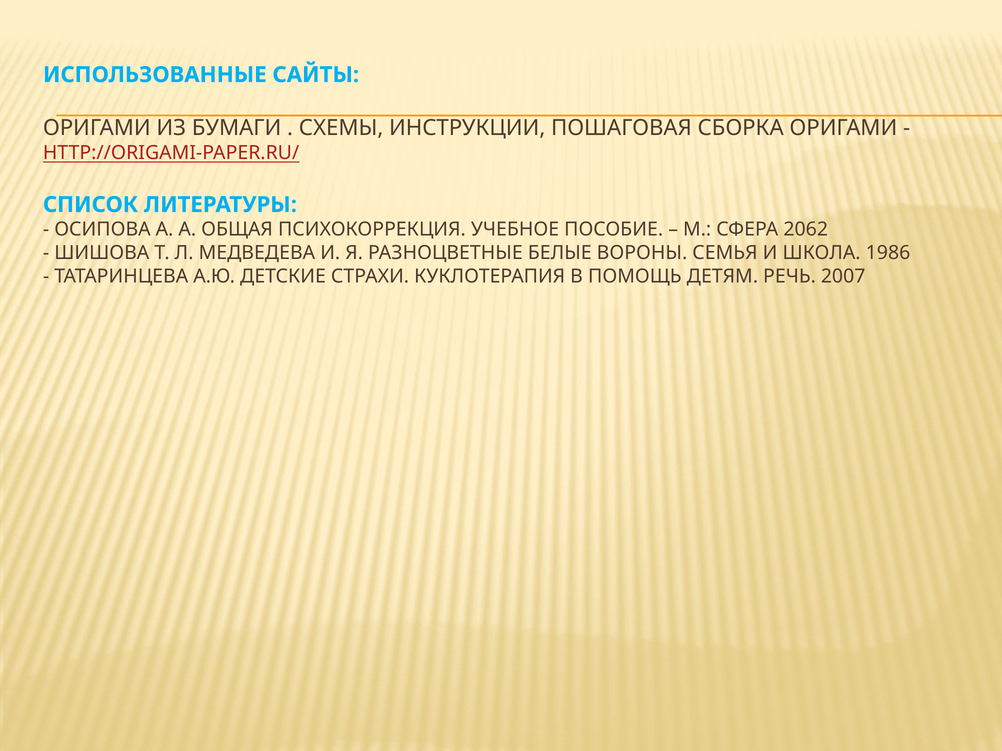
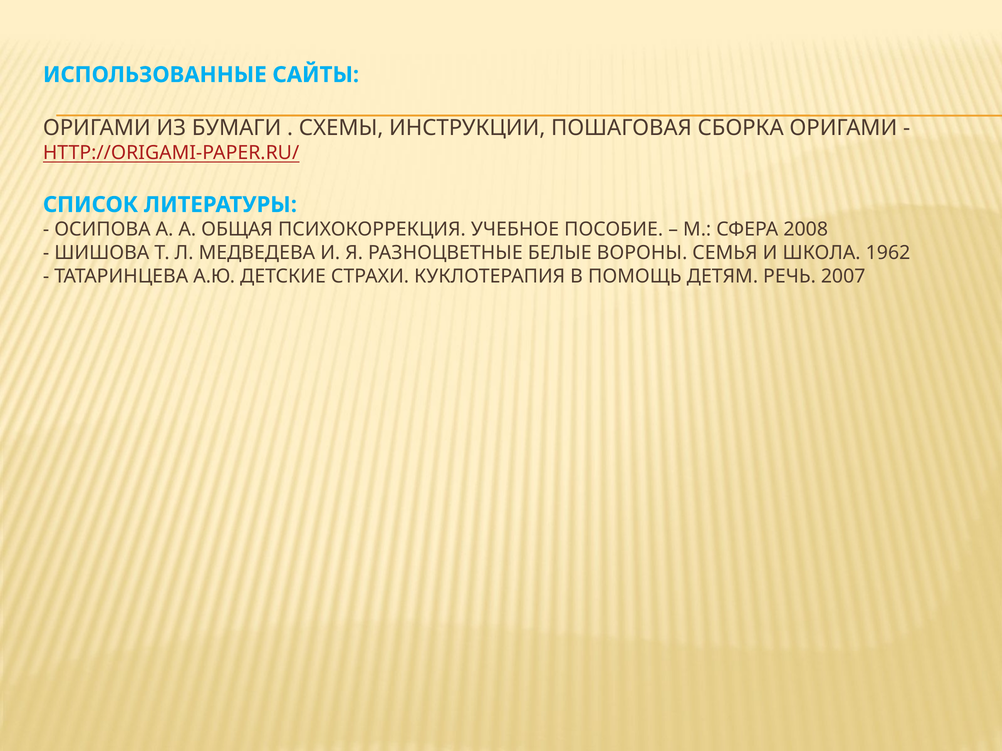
2062: 2062 -> 2008 (806, 230)
1986: 1986 -> 1962 (888, 253)
